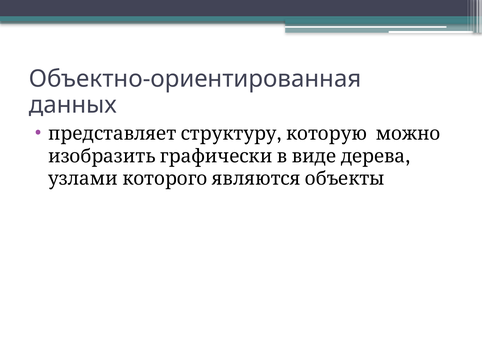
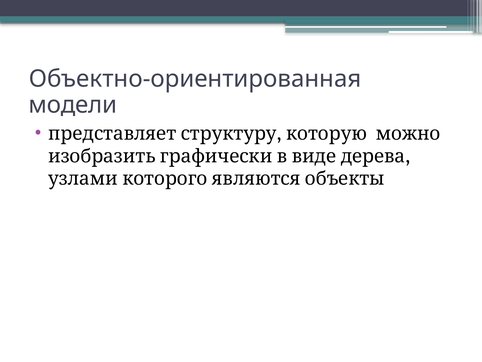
данных: данных -> модели (73, 105)
